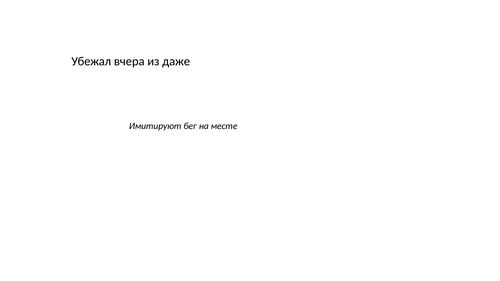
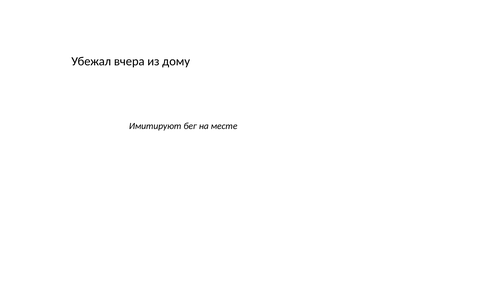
даже: даже -> дому (176, 61)
